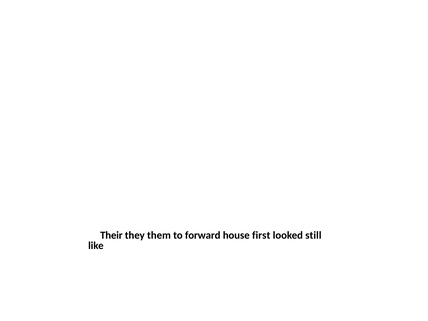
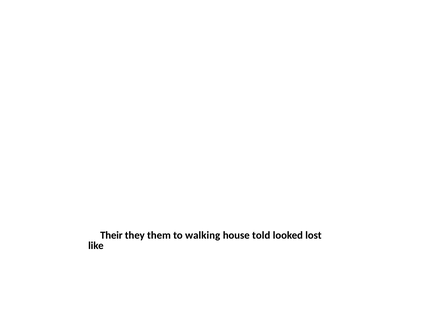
forward: forward -> walking (203, 235)
first: first -> told (261, 235)
still: still -> lost (313, 235)
